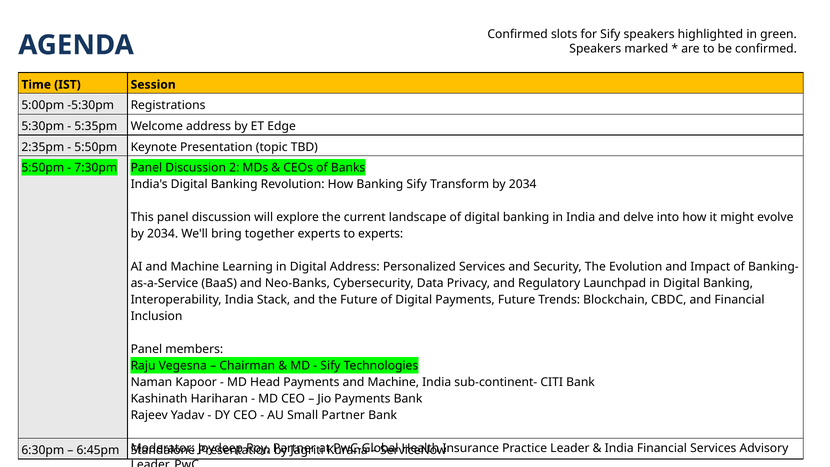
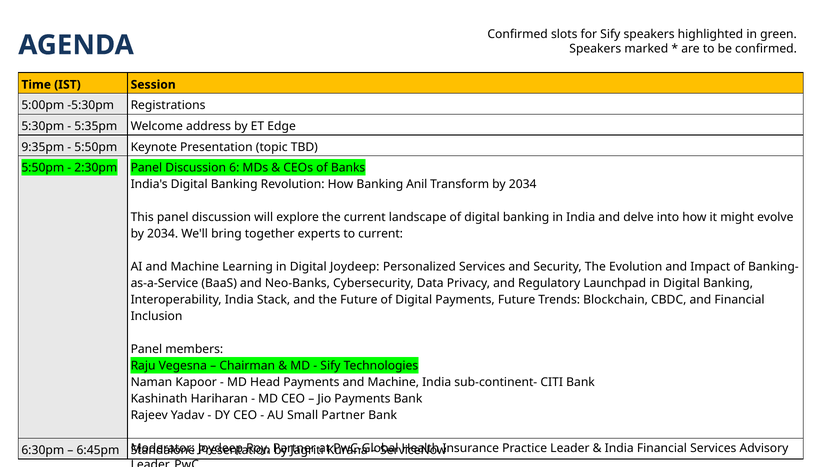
2:35pm: 2:35pm -> 9:35pm (43, 147)
7:30pm: 7:30pm -> 2:30pm (96, 168)
2: 2 -> 6 (234, 168)
Banking Sify: Sify -> Anil (417, 184)
to experts: experts -> current (381, 234)
Digital Address: Address -> Joydeep (355, 267)
